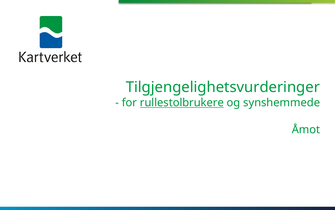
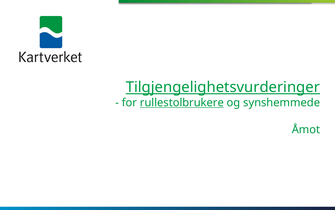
Tilgjengelighetsvurderinger underline: none -> present (223, 87)
